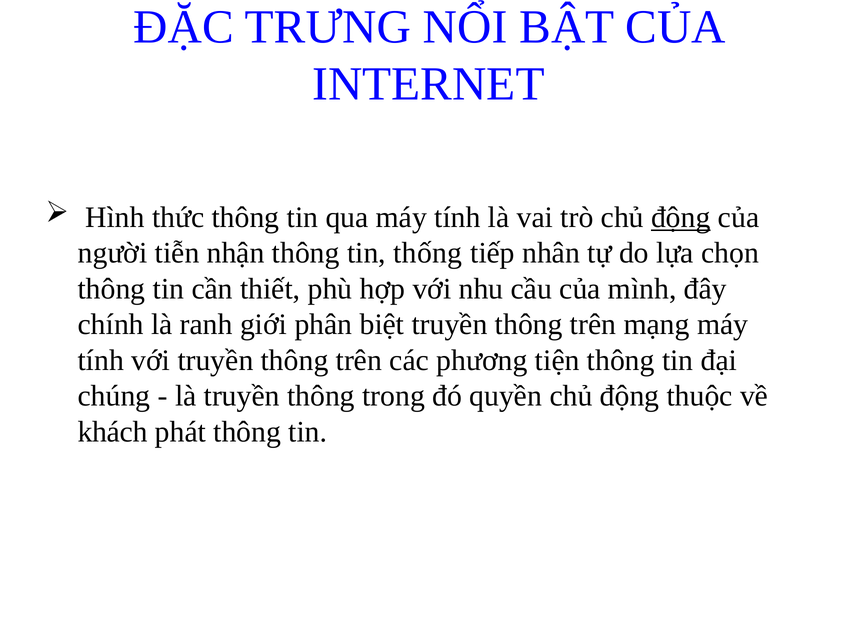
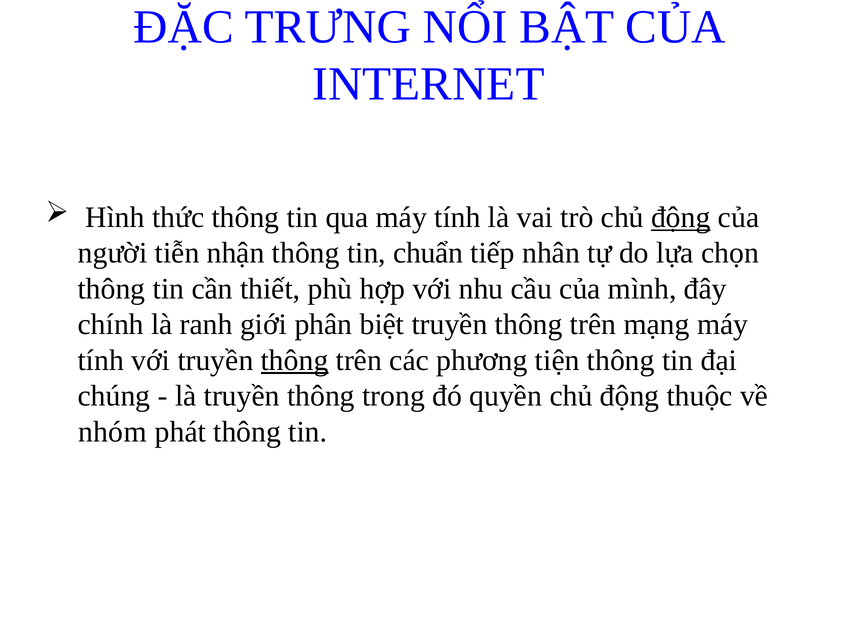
thống: thống -> chuẩn (428, 253)
thông underline: none -> present (295, 360)
khách: khách -> nhóm (112, 432)
